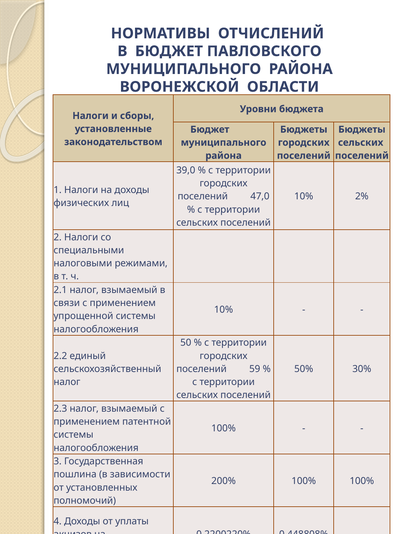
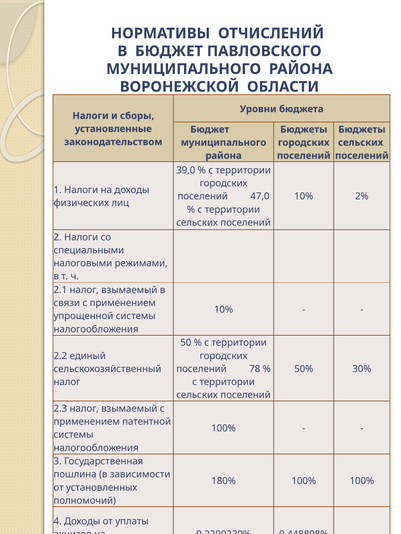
59: 59 -> 78 (255, 369)
200%: 200% -> 180% (224, 482)
